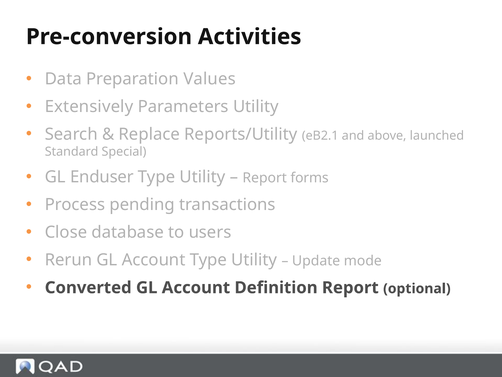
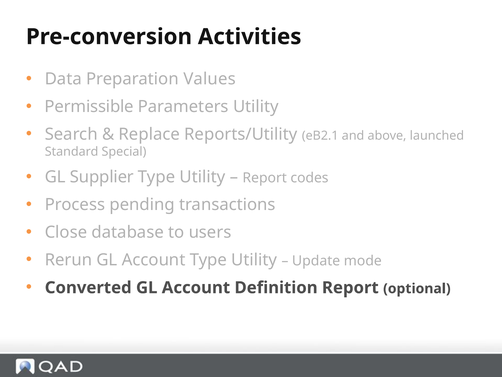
Extensively: Extensively -> Permissible (89, 107)
Enduser: Enduser -> Supplier (102, 177)
forms: forms -> codes (309, 178)
